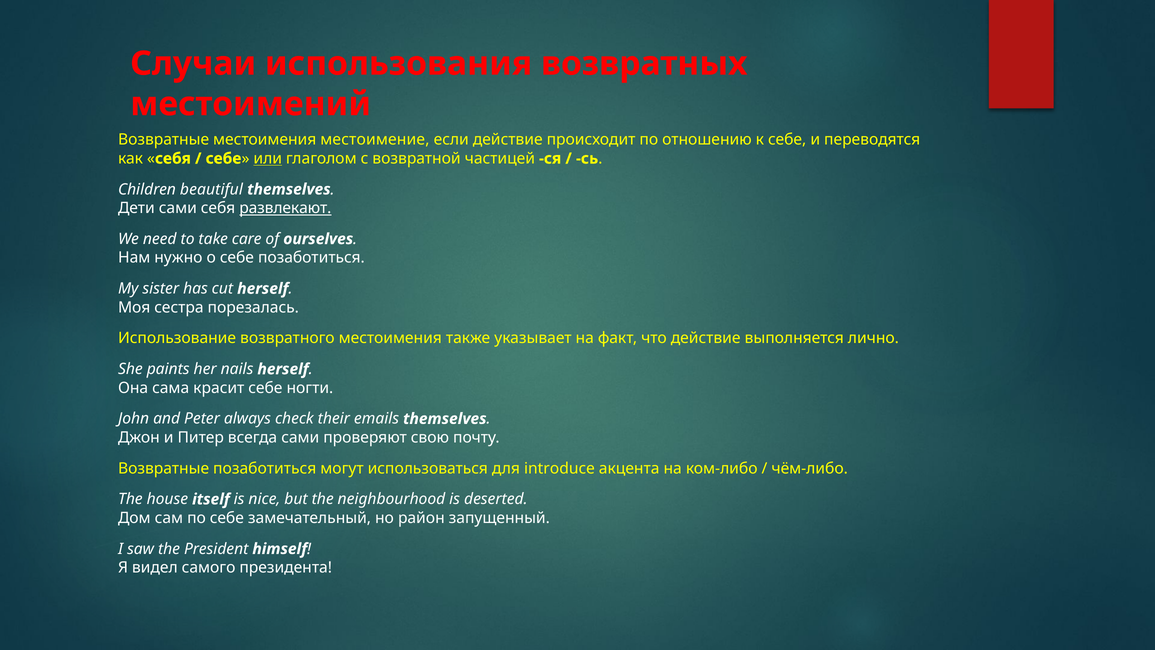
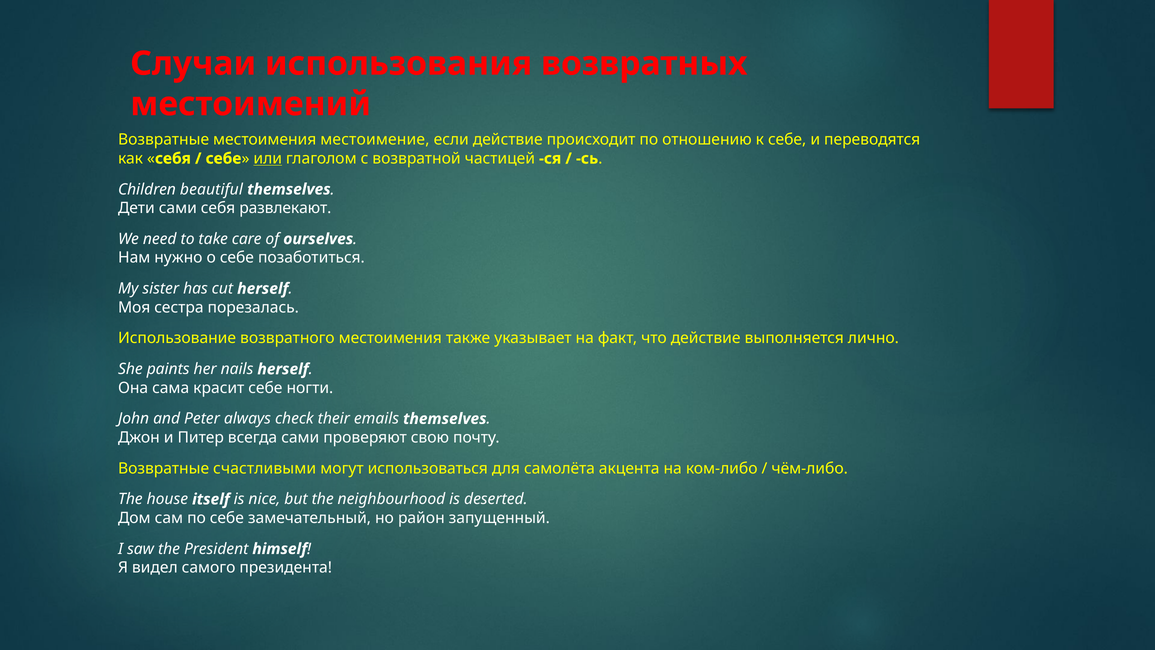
развлекают underline: present -> none (285, 208)
Возвратные позаботиться: позаботиться -> счастливыми (265, 468)
introduce: introduce -> самолёта (559, 468)
